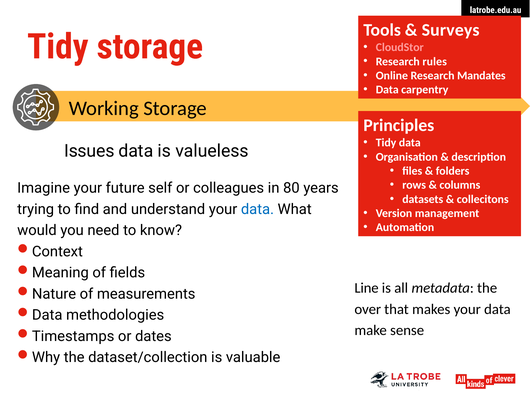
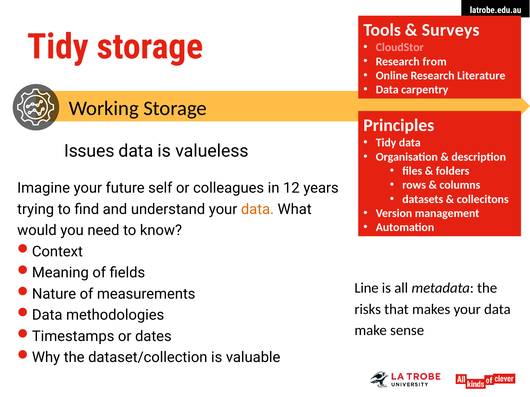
rules: rules -> from (435, 62)
Mandates: Mandates -> Literature (481, 76)
80: 80 -> 12 (291, 188)
data colour: blue -> orange (257, 209)
over: over -> risks (368, 310)
